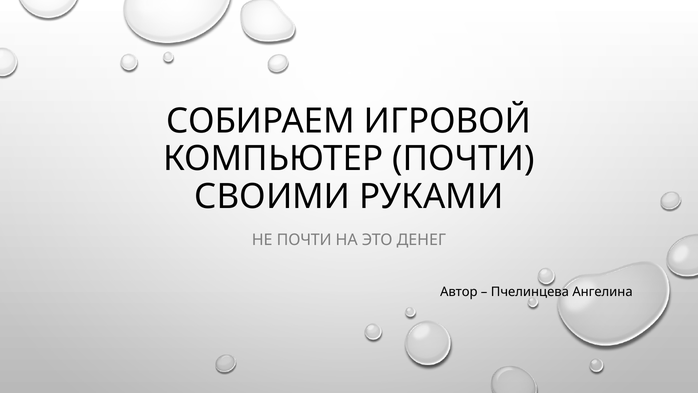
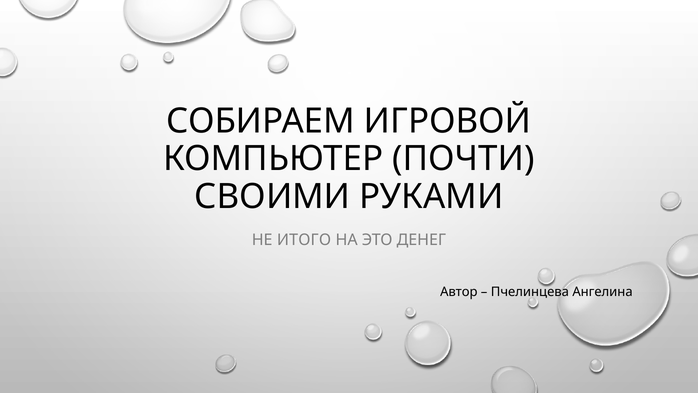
НЕ ПОЧТИ: ПОЧТИ -> ИТОГО (304, 240)
